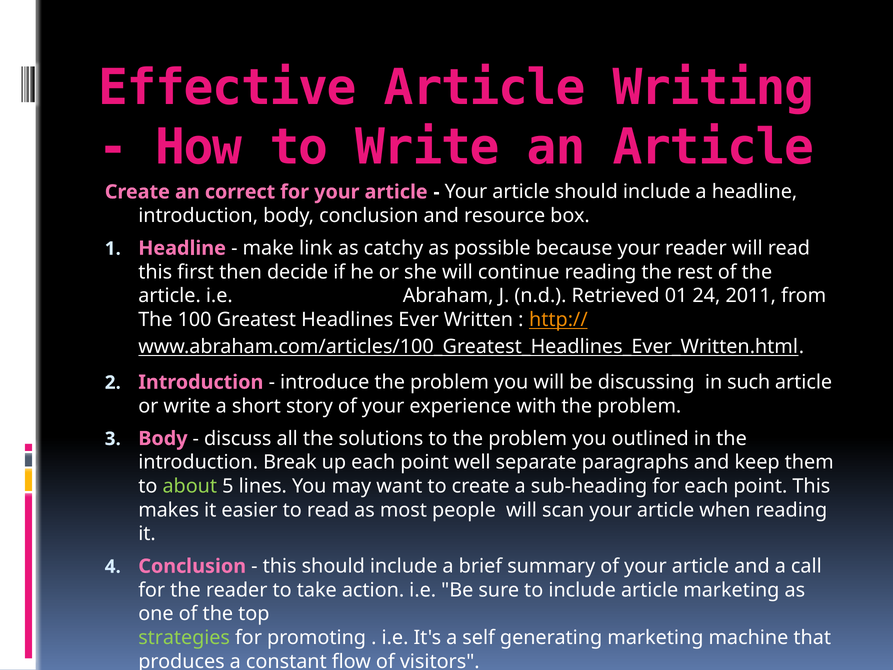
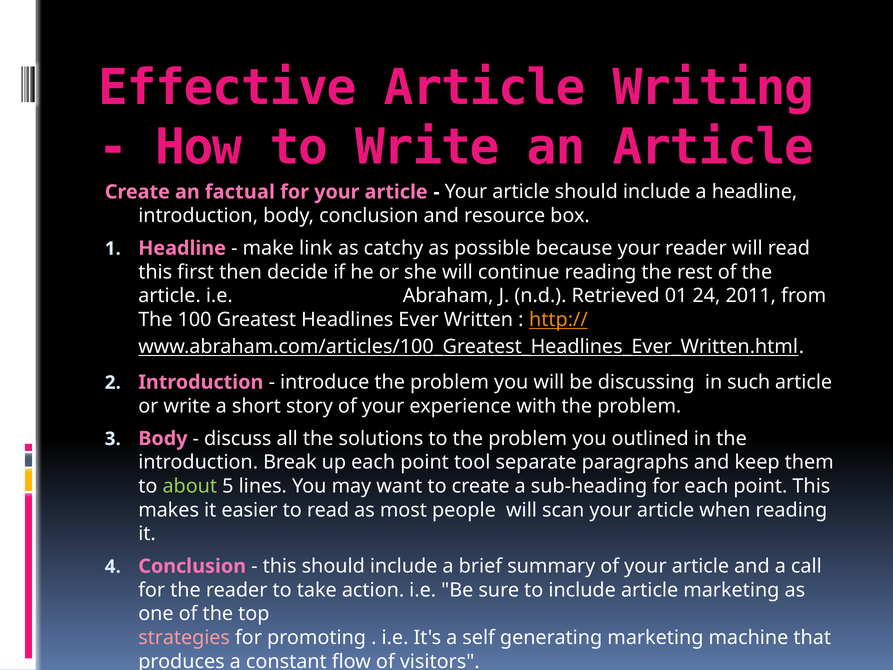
correct: correct -> factual (240, 192)
well: well -> tool (472, 462)
strategies colour: light green -> pink (184, 637)
